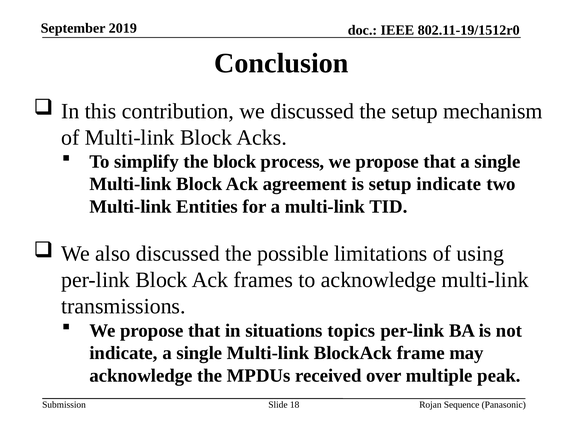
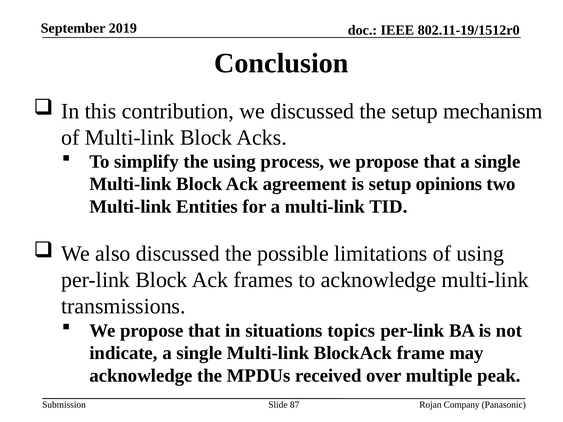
the block: block -> using (235, 162)
setup indicate: indicate -> opinions (449, 184)
18: 18 -> 87 (295, 405)
Sequence: Sequence -> Company (462, 405)
